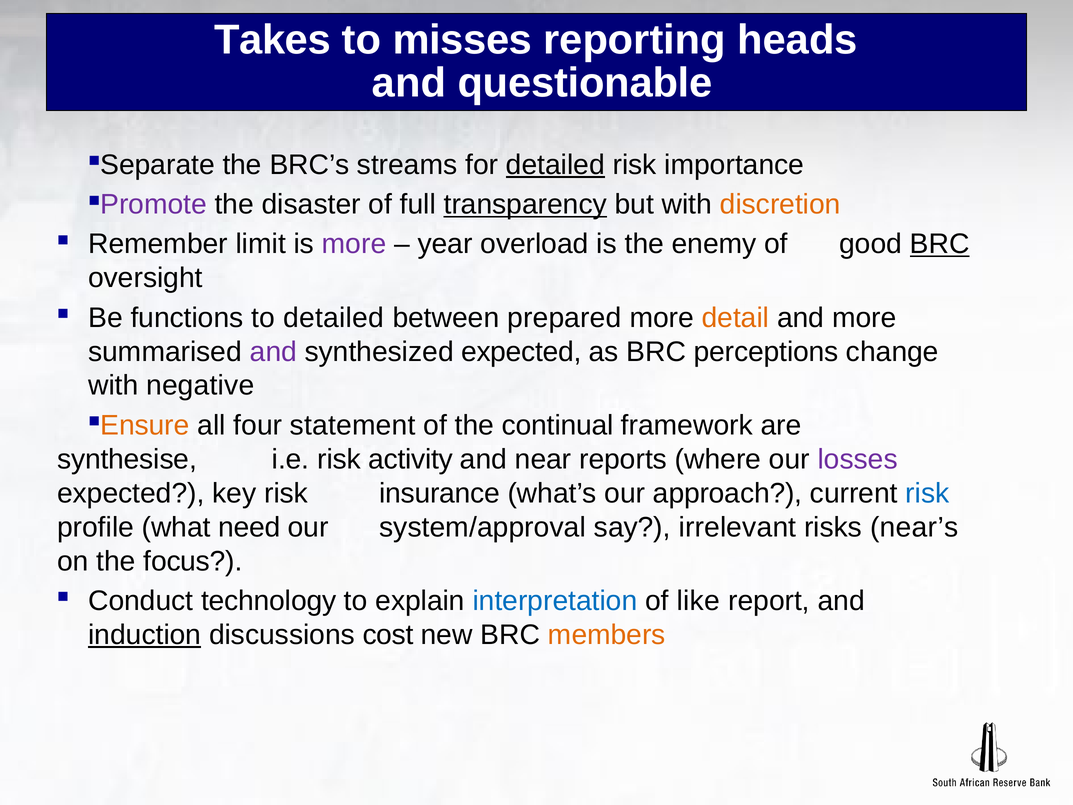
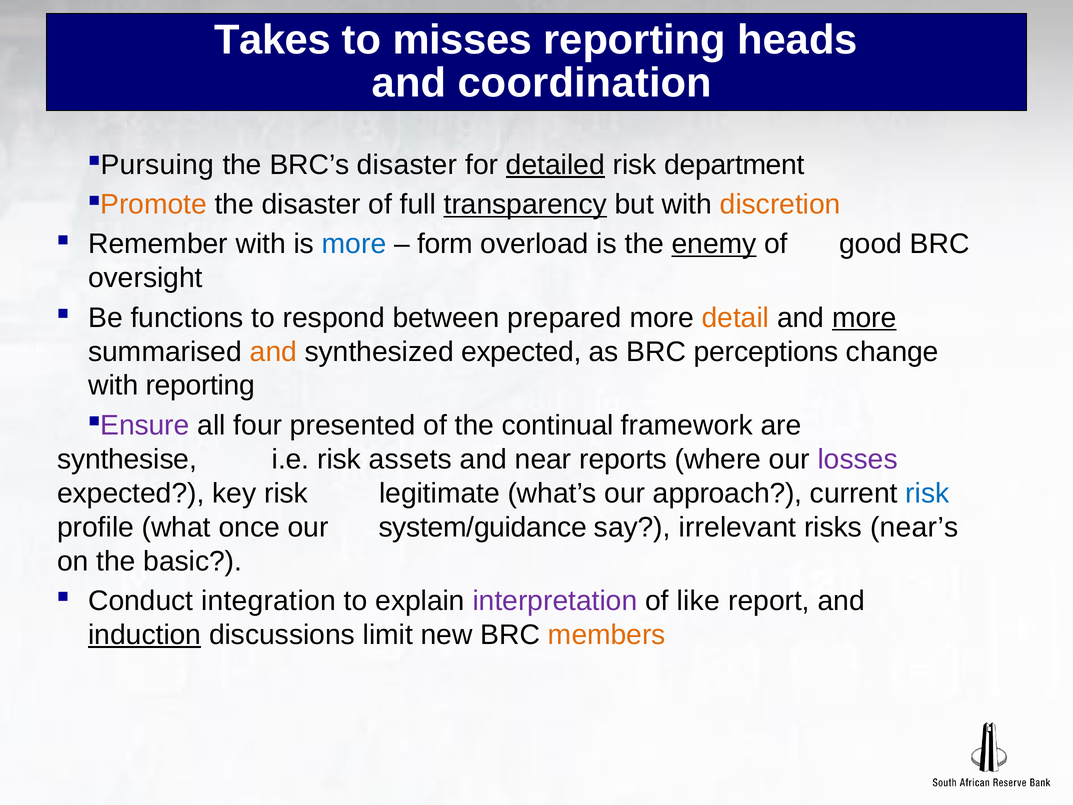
questionable: questionable -> coordination (585, 83)
Separate: Separate -> Pursuing (157, 165)
BRC’s streams: streams -> disaster (407, 165)
importance: importance -> department (734, 165)
Promote colour: purple -> orange (154, 204)
Remember limit: limit -> with (261, 244)
more colour: purple -> blue (354, 244)
year: year -> form (445, 244)
enemy underline: none -> present (714, 244)
BRC underline: present -> none (940, 244)
to detailed: detailed -> respond (334, 318)
more underline: none -> present (864, 318)
and colour: purple -> orange (273, 352)
with negative: negative -> reporting (200, 386)
Ensure colour: orange -> purple (145, 425)
statement: statement -> presented (353, 425)
activity: activity -> assets (410, 459)
insurance: insurance -> legitimate (439, 493)
need: need -> once (249, 527)
system/approval: system/approval -> system/guidance (483, 527)
focus: focus -> basic (193, 561)
technology: technology -> integration (269, 601)
interpretation colour: blue -> purple (555, 601)
cost: cost -> limit (388, 635)
